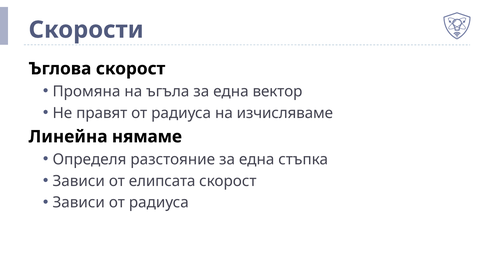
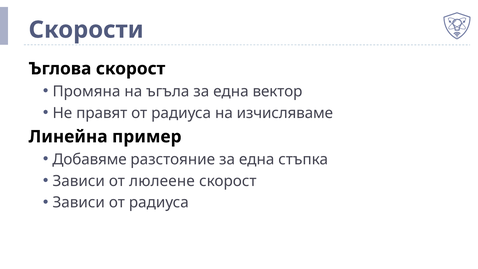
нямаме: нямаме -> пример (147, 137)
Определя: Определя -> Добавяме (90, 159)
елипсата: елипсата -> люлеене (162, 181)
